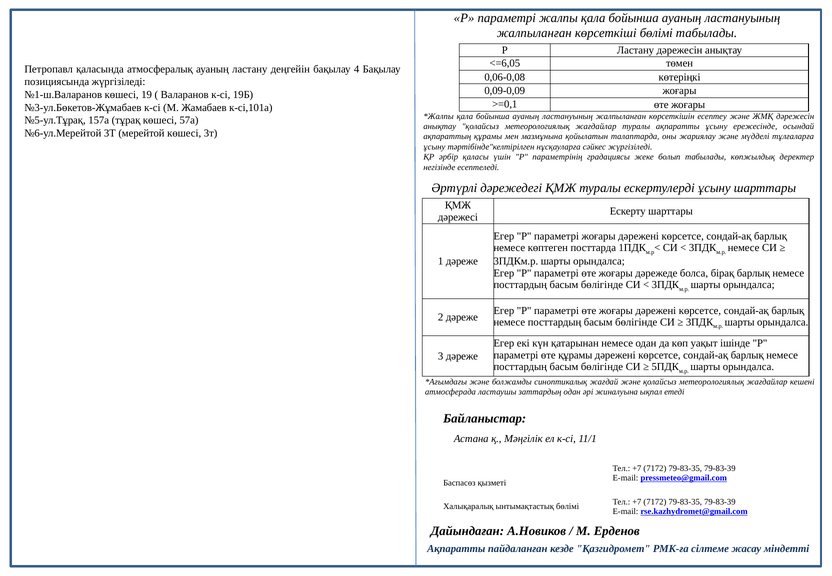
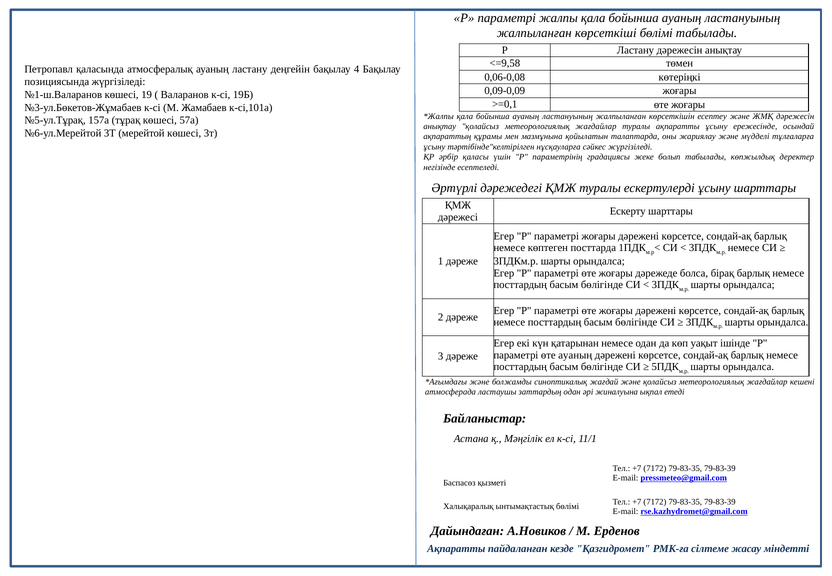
<=6,05: <=6,05 -> <=9,58 (505, 63)
өте құрамы: құрамы -> ауаның (575, 355)
